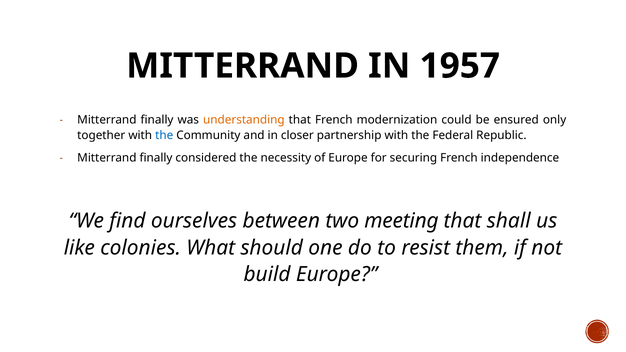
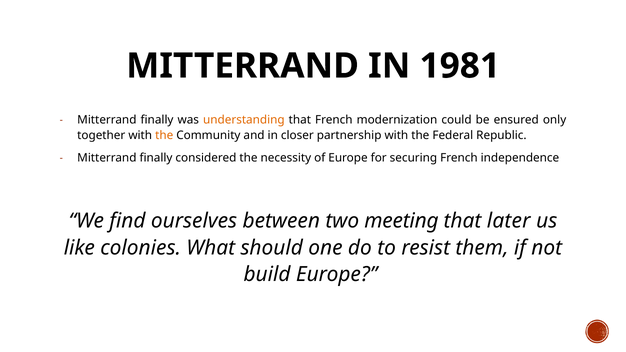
1957: 1957 -> 1981 (460, 66)
the colour: blue -> orange (164, 135)
shall: shall -> later (509, 221)
